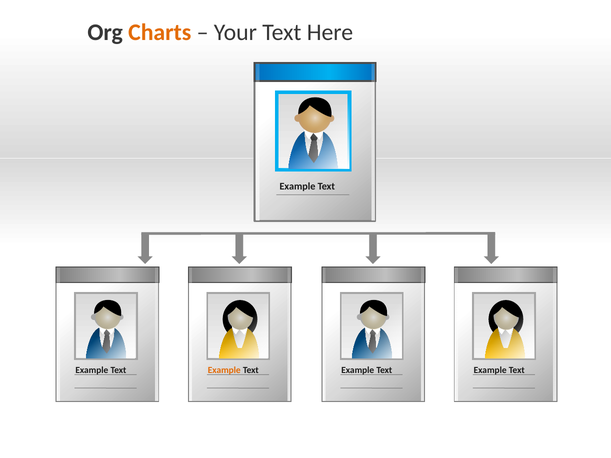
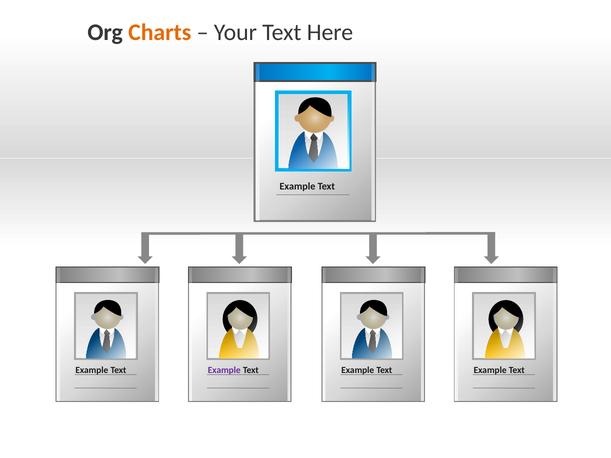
Example colour: orange -> purple (224, 370)
